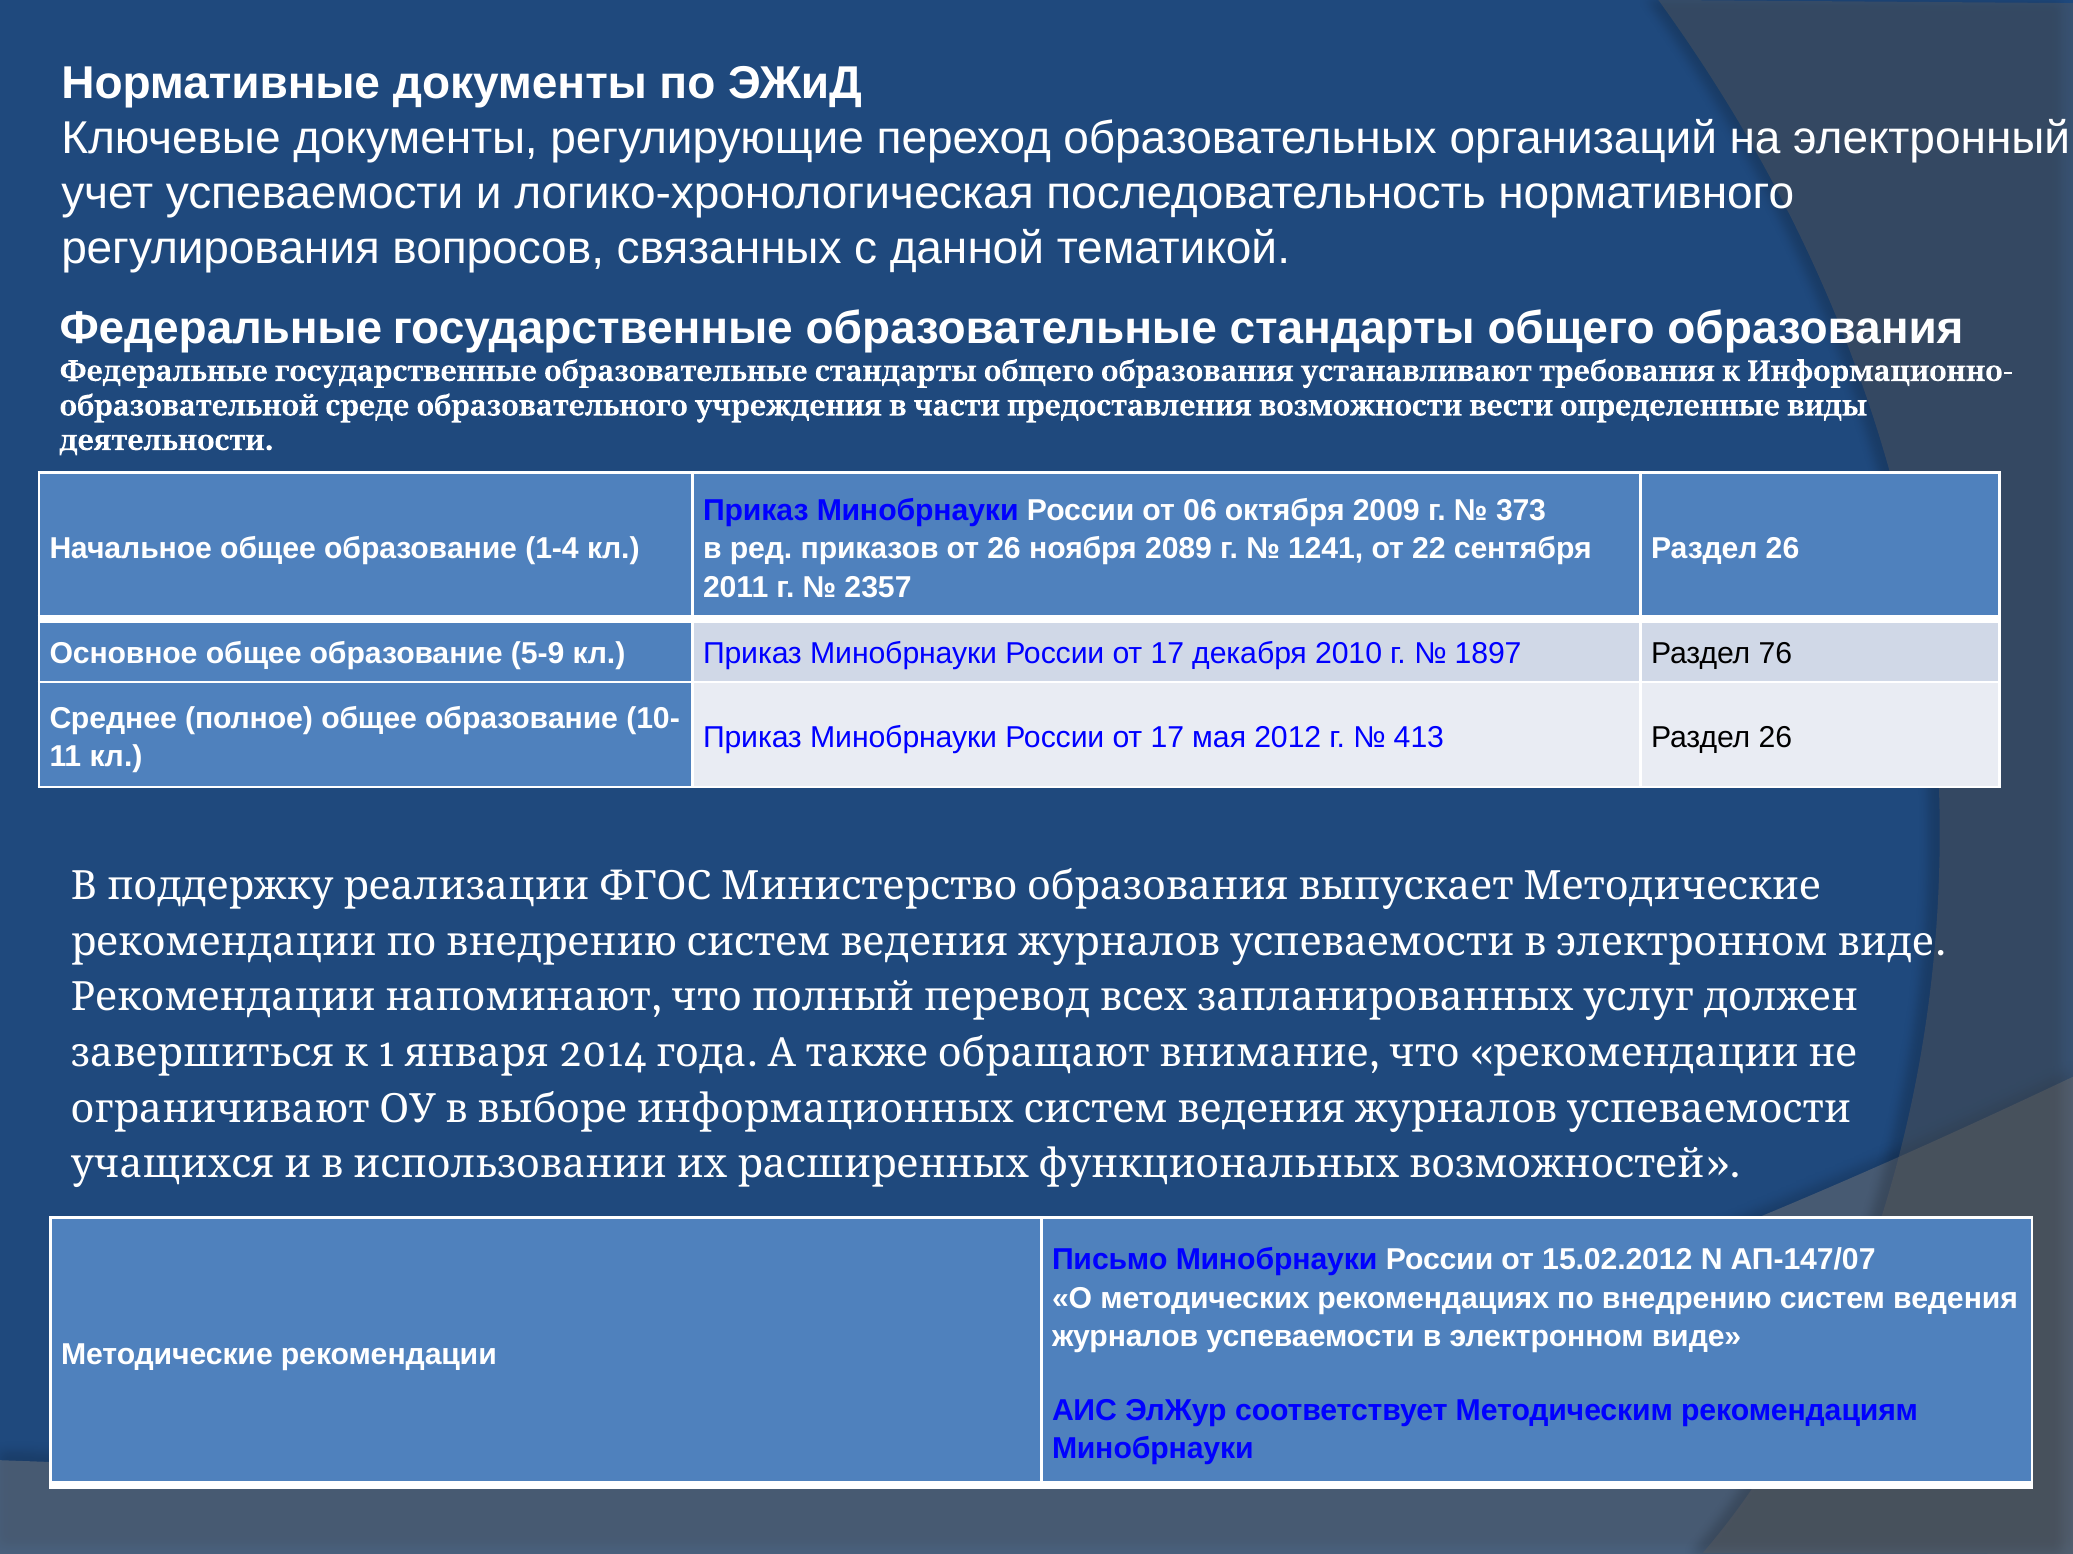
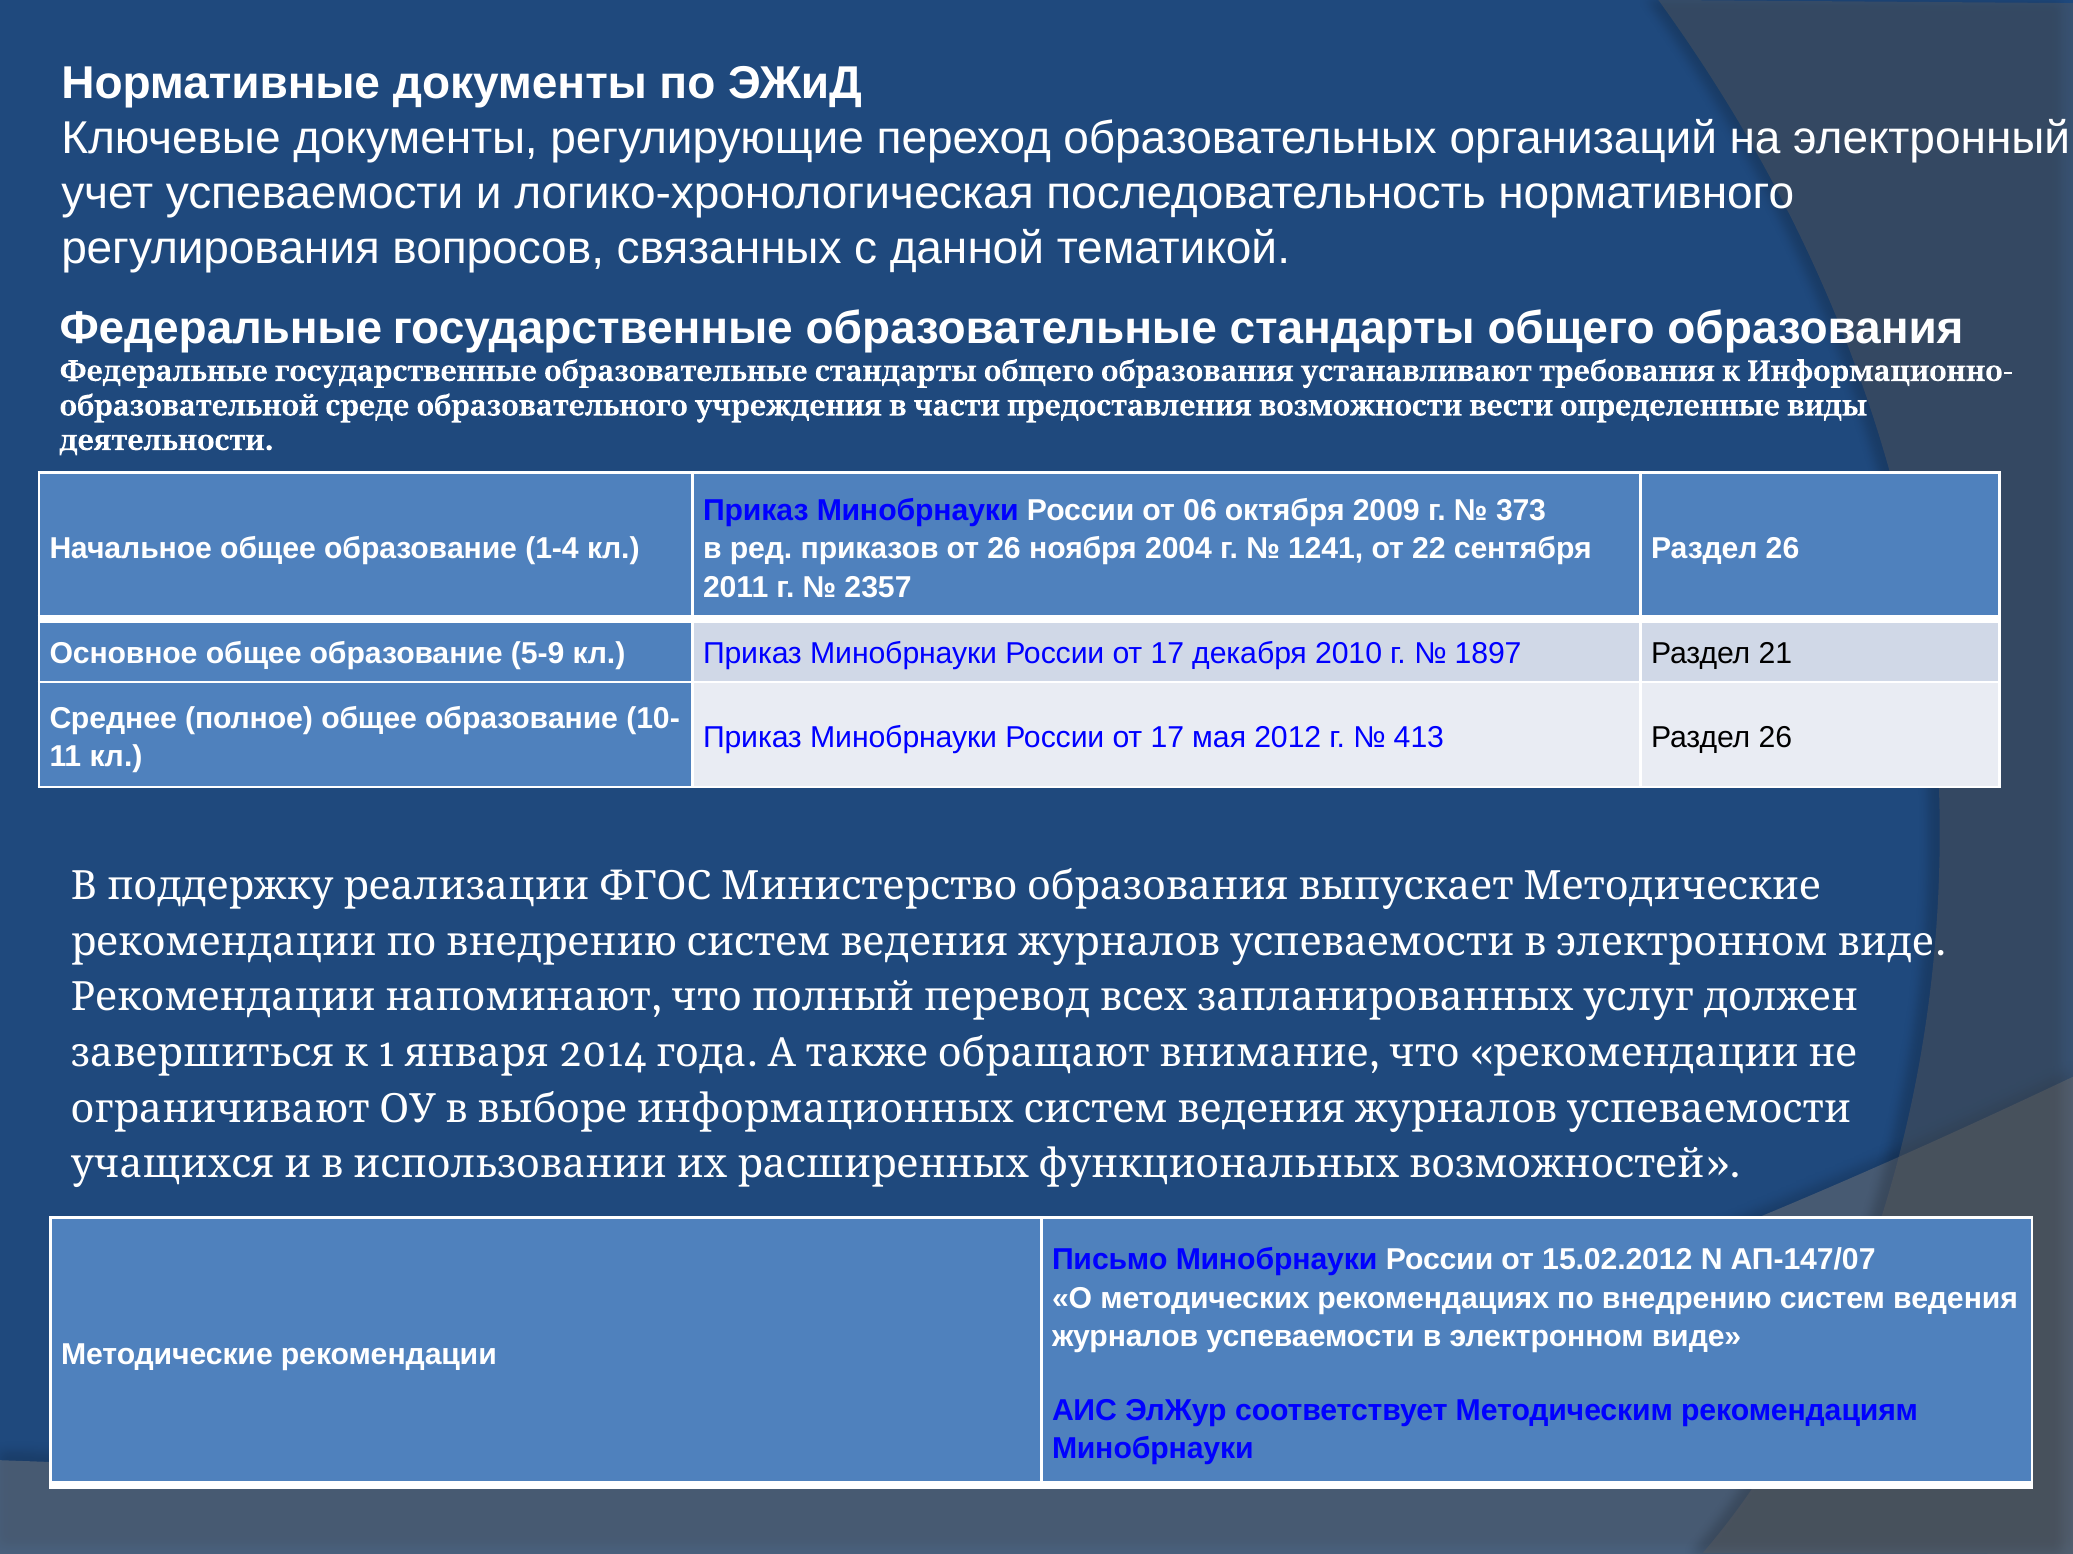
2089: 2089 -> 2004 (1179, 549)
76: 76 -> 21 (1775, 654)
